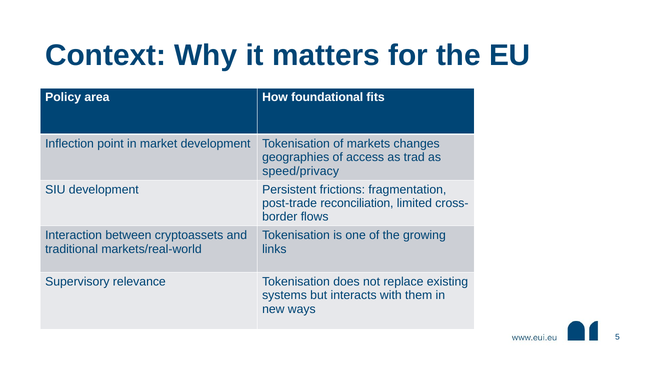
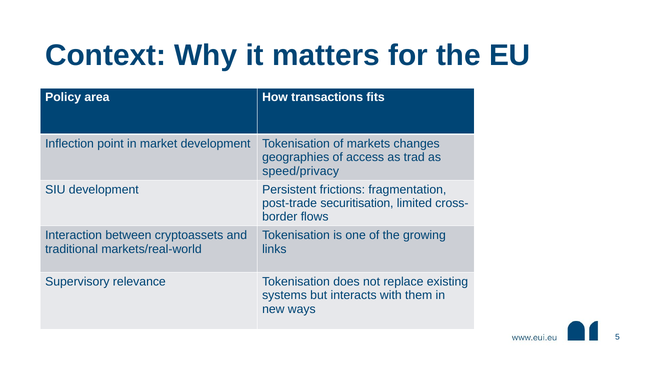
foundational: foundational -> transactions (327, 98)
reconciliation: reconciliation -> securitisation (357, 203)
